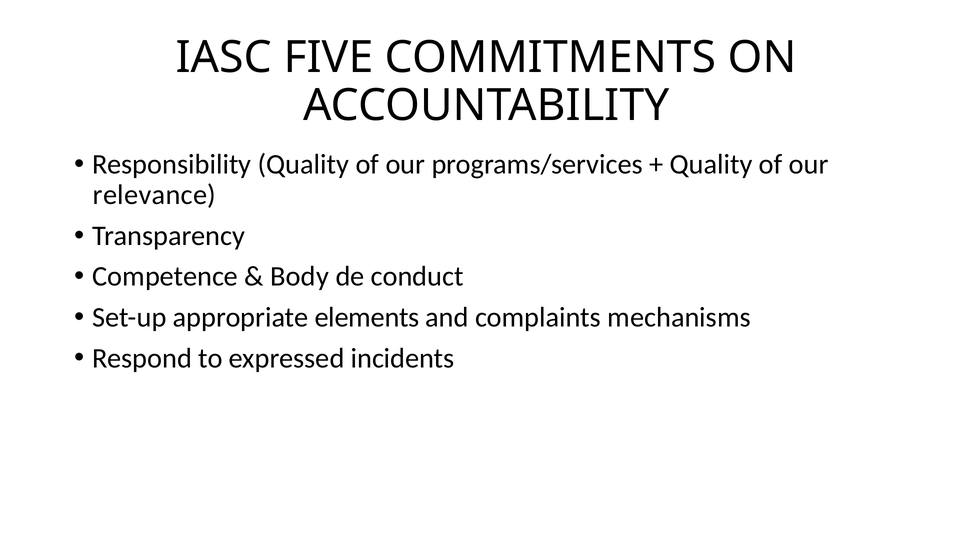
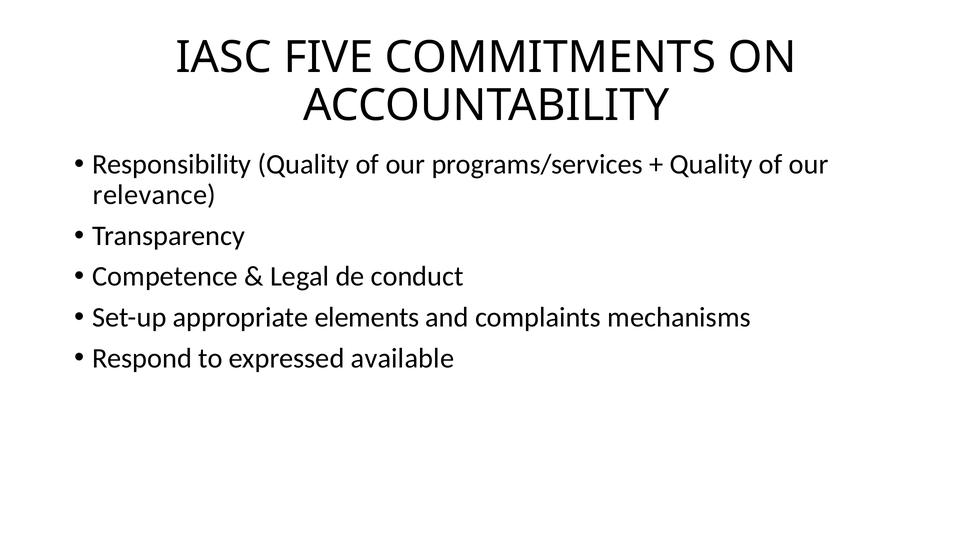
Body: Body -> Legal (300, 277)
incidents: incidents -> available (402, 358)
